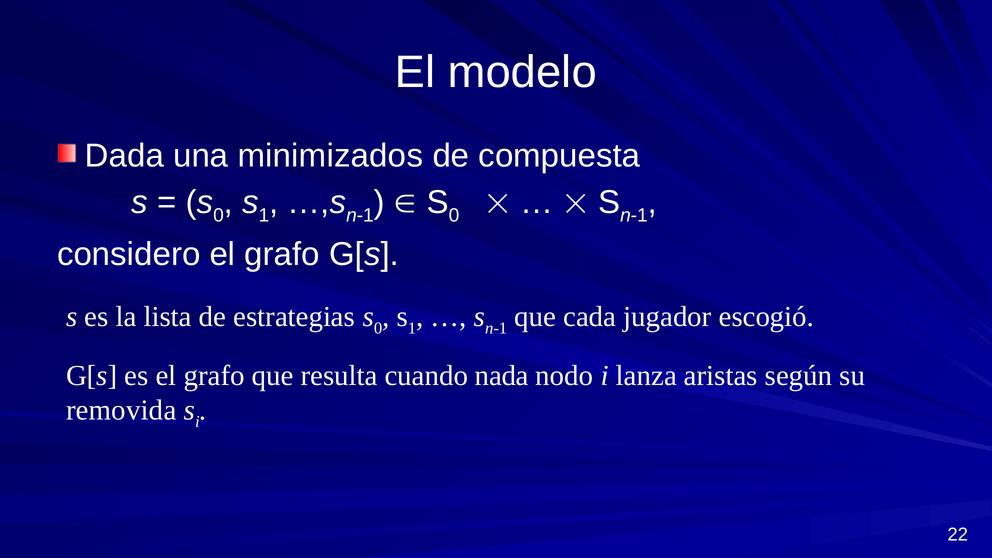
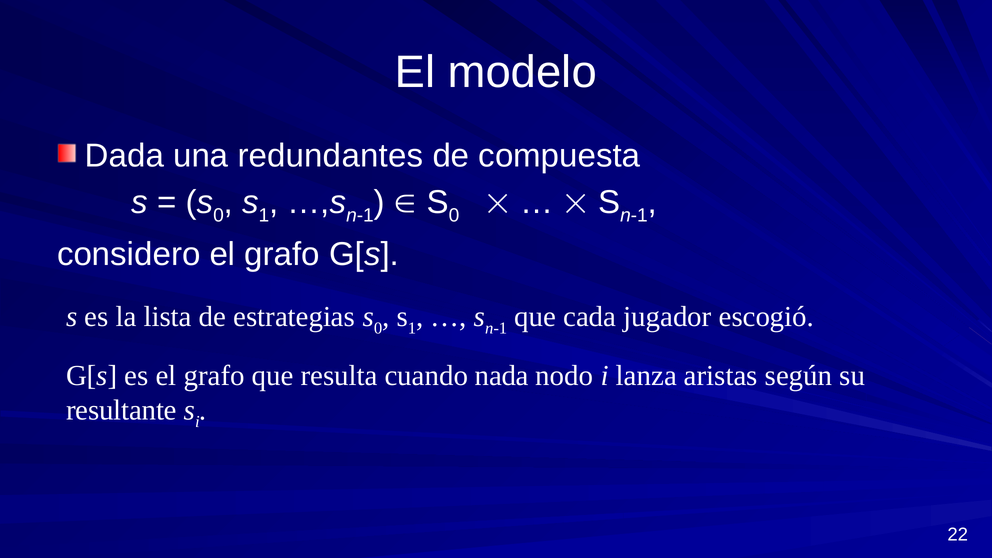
minimizados: minimizados -> redundantes (330, 156)
removida: removida -> resultante (121, 410)
